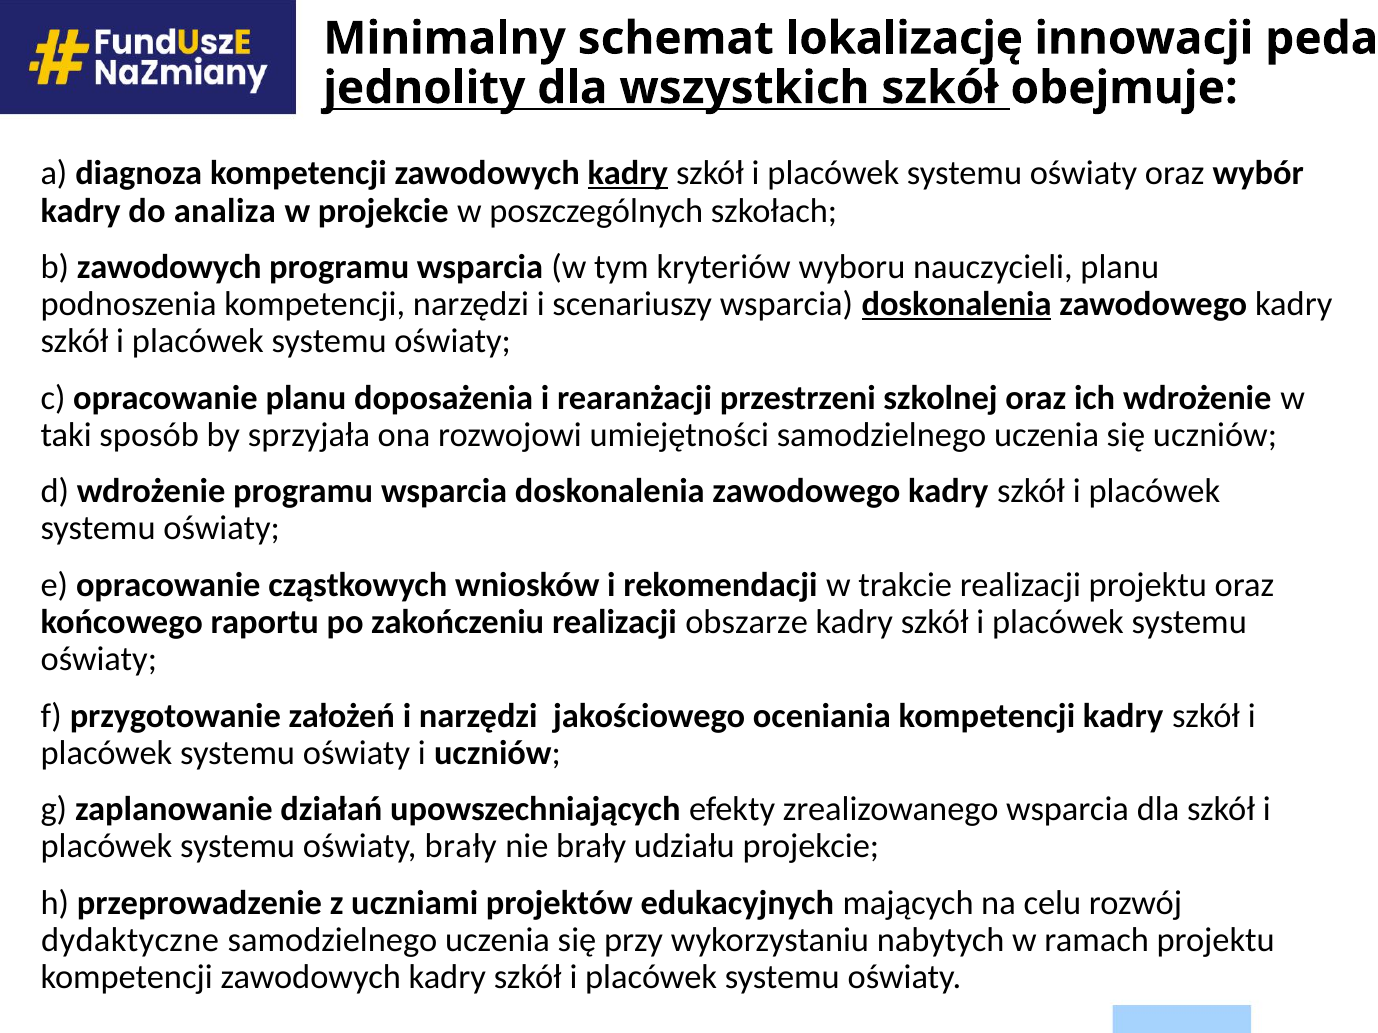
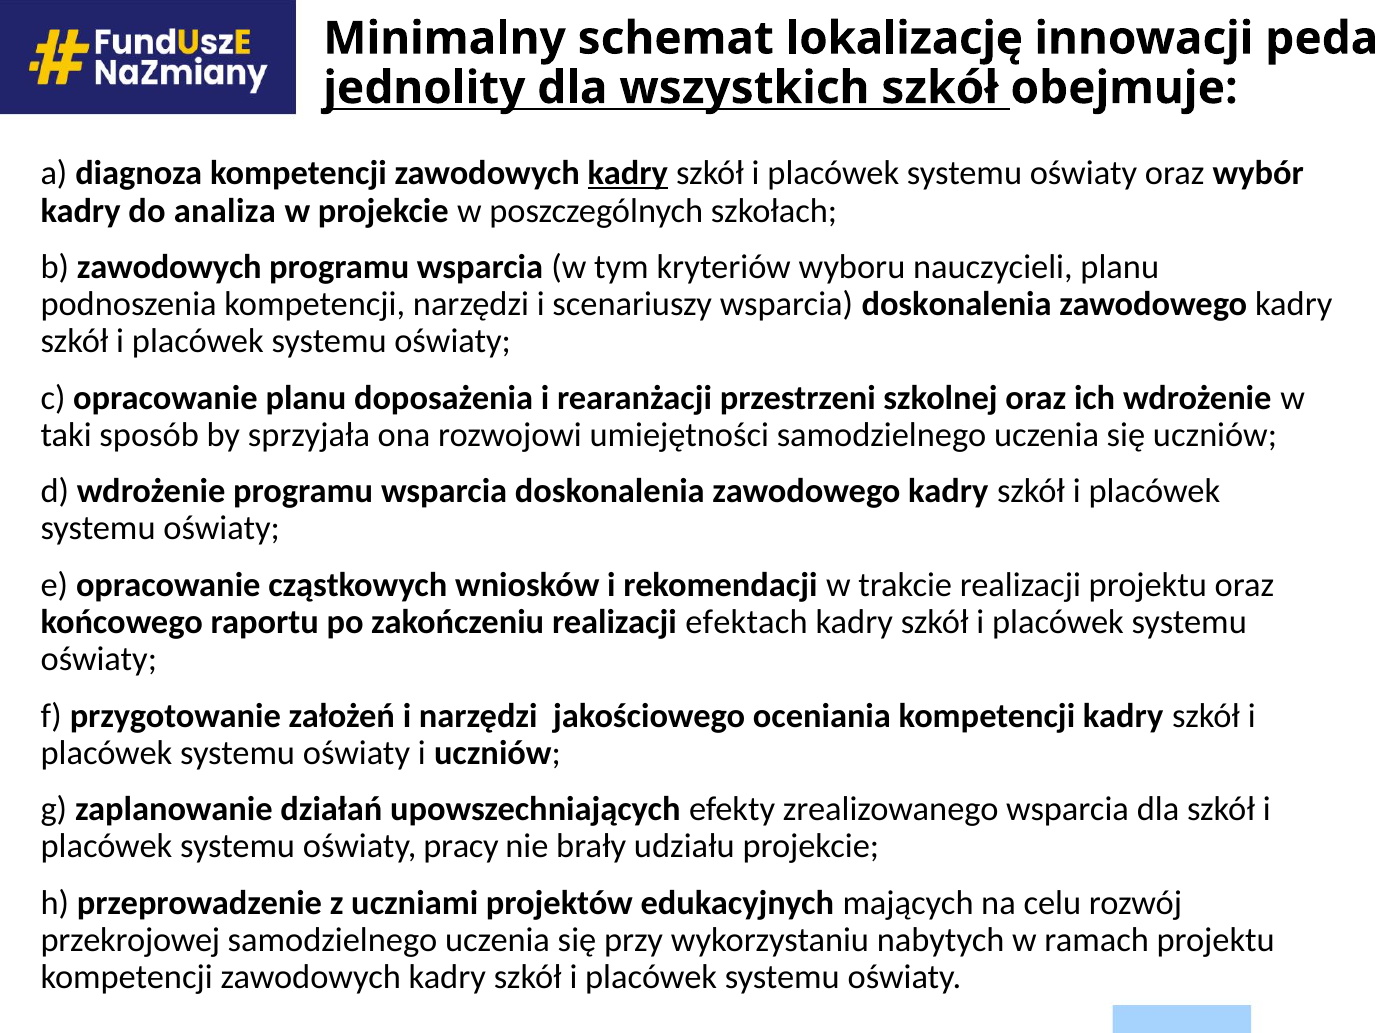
doskonalenia underline: present -> none (957, 304)
obszarze: obszarze -> efektach (747, 622)
oświaty brały: brały -> pracy (461, 847)
dydaktyczne: dydaktyczne -> przekrojowej (130, 940)
